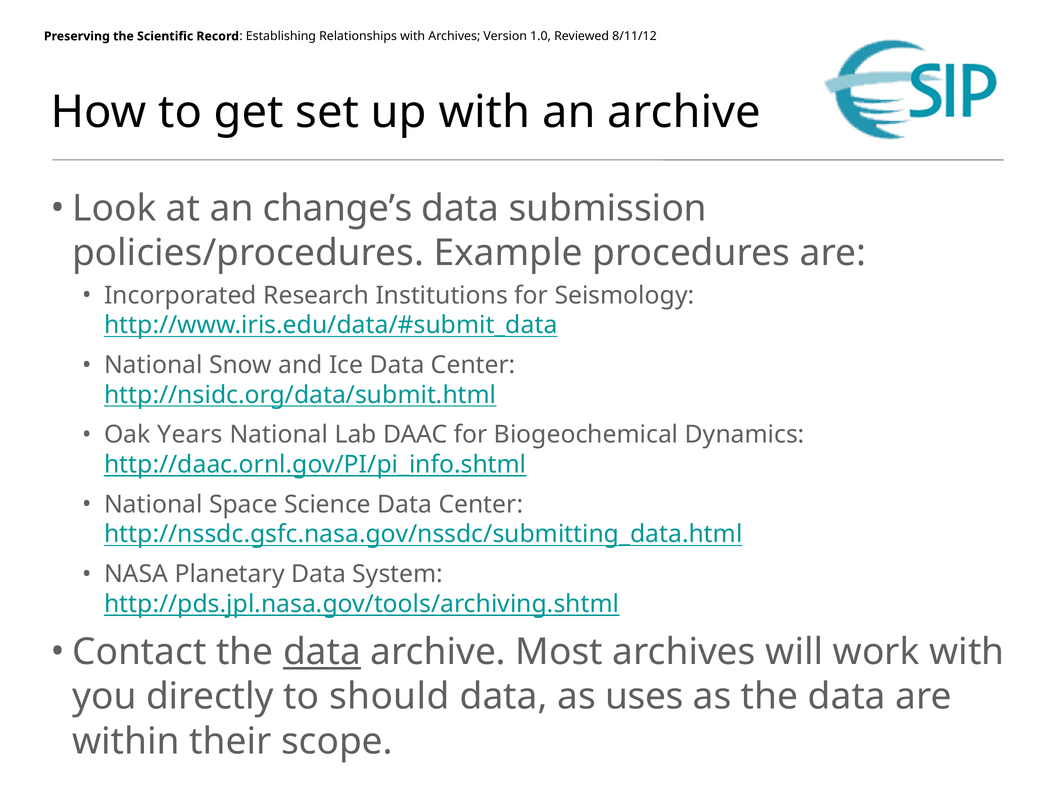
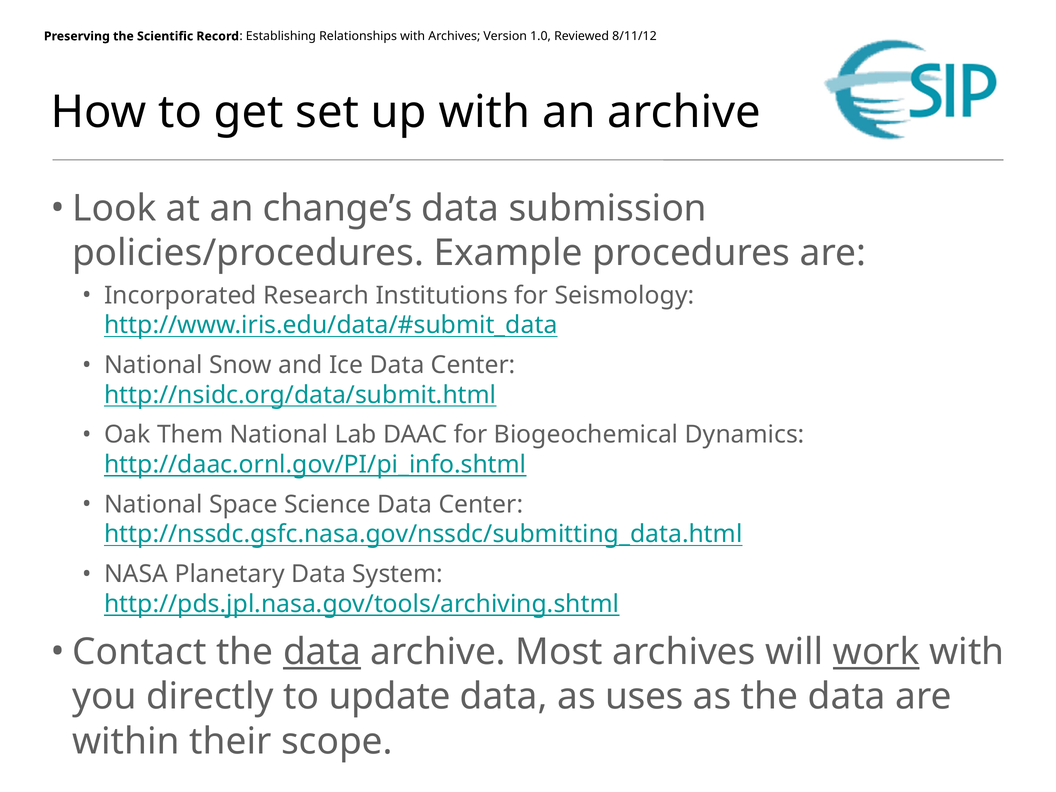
Years: Years -> Them (190, 435)
work underline: none -> present (876, 652)
should: should -> update (390, 697)
